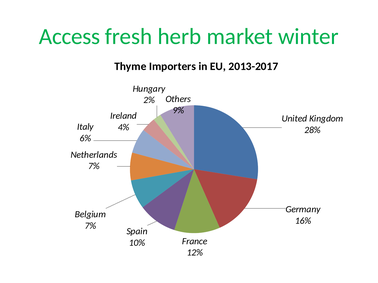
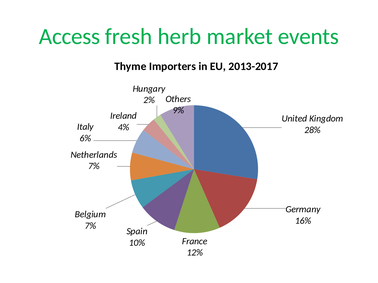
winter: winter -> events (308, 37)
